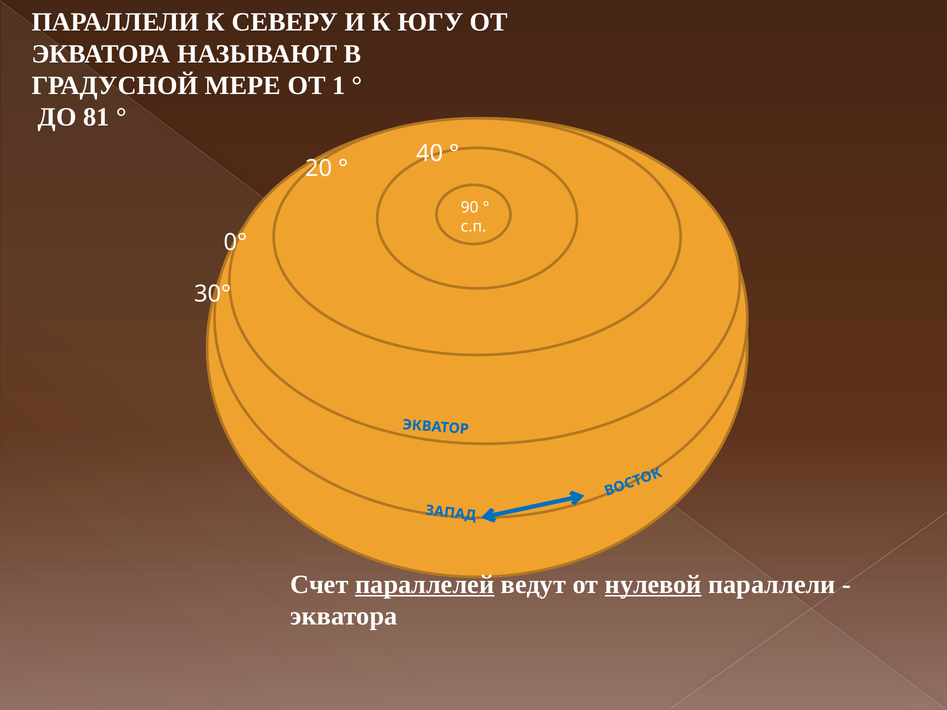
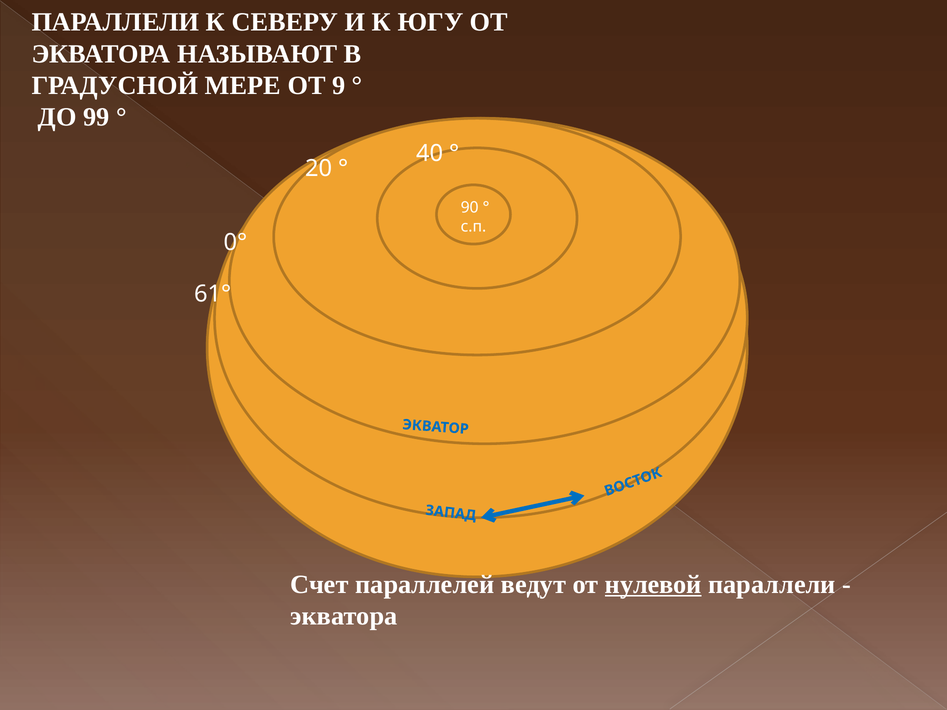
1: 1 -> 9 (339, 85)
81: 81 -> 99 (96, 117)
30°: 30° -> 61° (213, 294)
параллелей underline: present -> none (425, 585)
